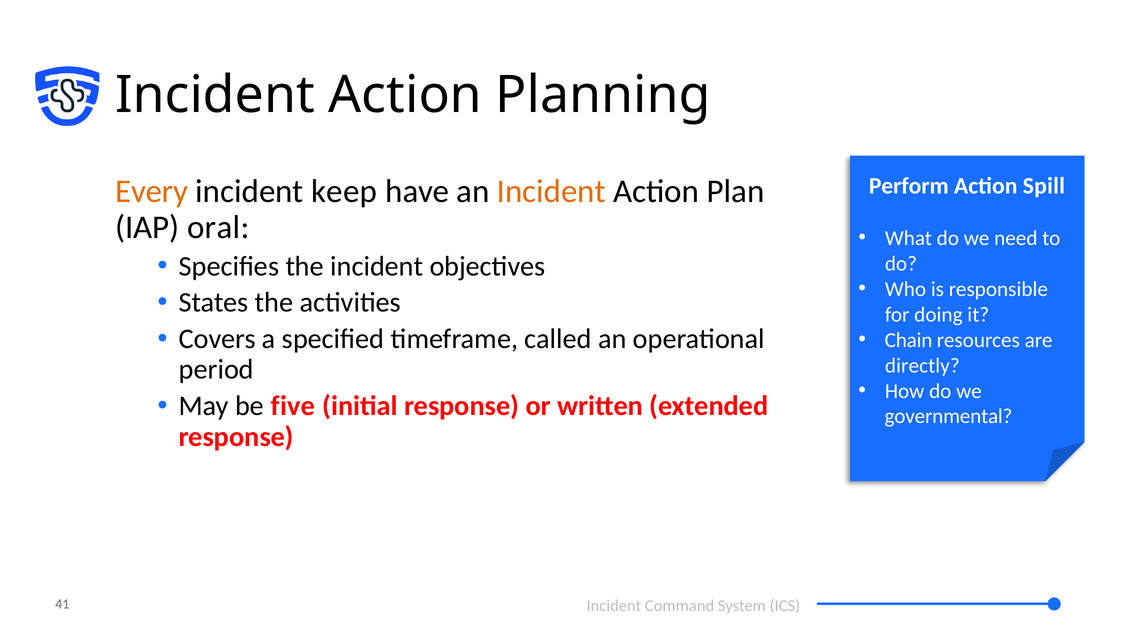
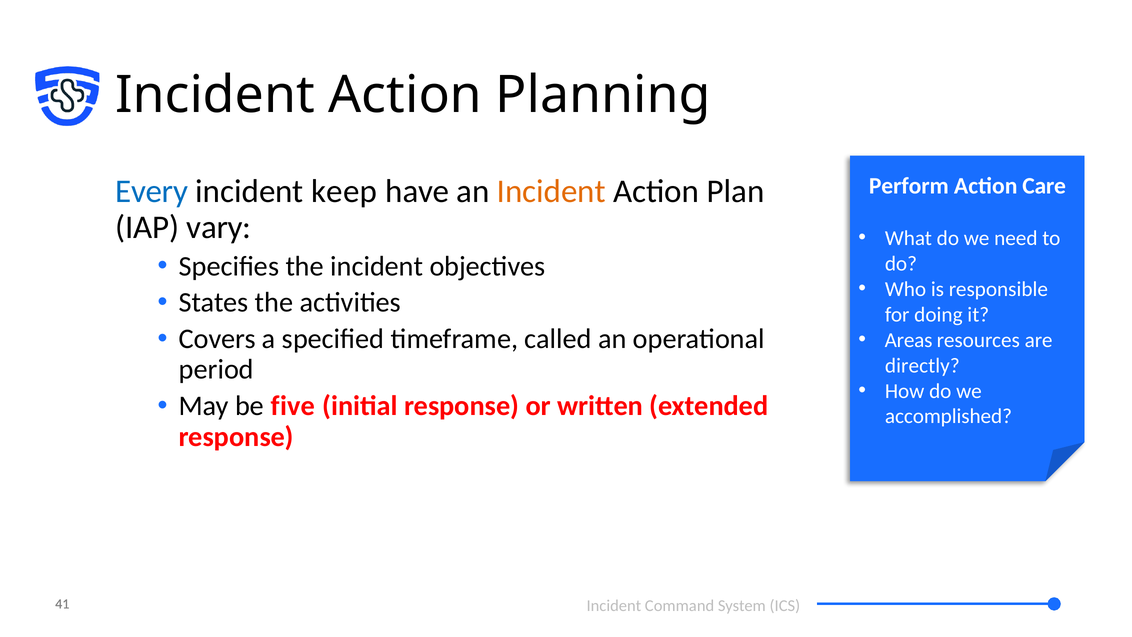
Spill: Spill -> Care (1044, 186)
Every colour: orange -> blue (152, 191)
oral: oral -> vary (219, 227)
Chain: Chain -> Areas (909, 340)
governmental: governmental -> accomplished (948, 416)
